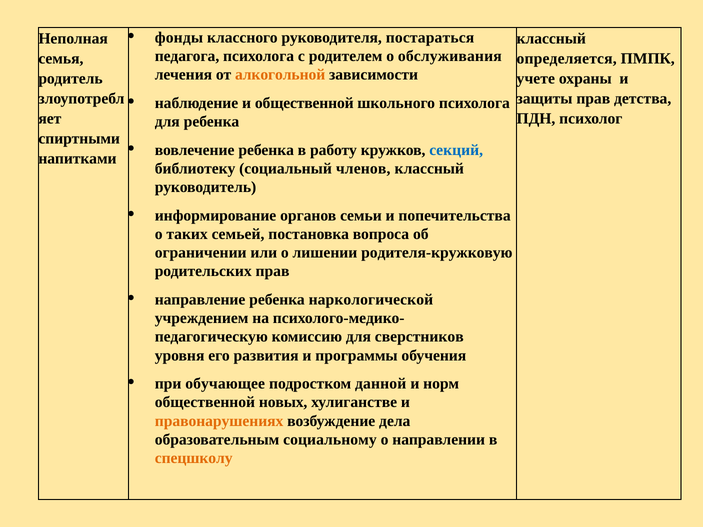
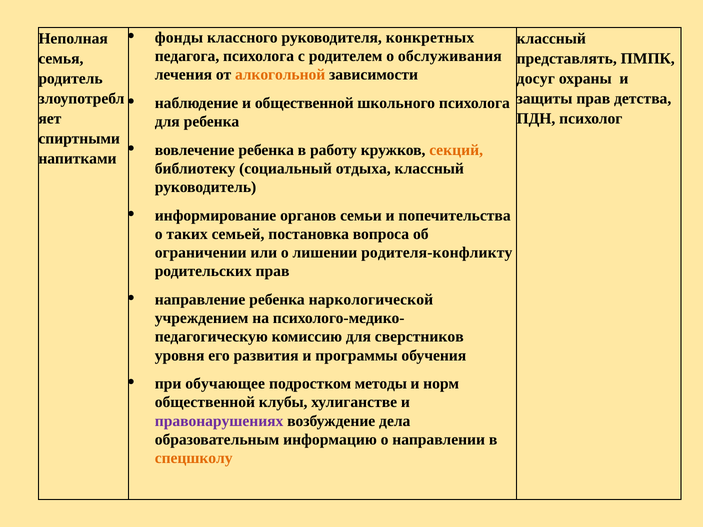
постараться: постараться -> конкретных (430, 37)
определяется: определяется -> представлять (567, 59)
учете: учете -> досуг (536, 79)
секций colour: blue -> orange (456, 150)
членов: членов -> отдыха (363, 169)
родителя-кружковую: родителя-кружковую -> родителя-конфликту (437, 253)
данной: данной -> методы (381, 384)
новых: новых -> клубы (283, 403)
правонарушениях colour: orange -> purple (219, 421)
социальному: социальному -> информацию (330, 440)
